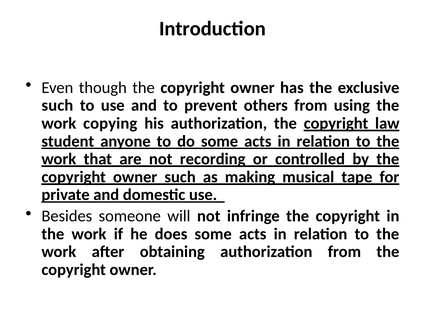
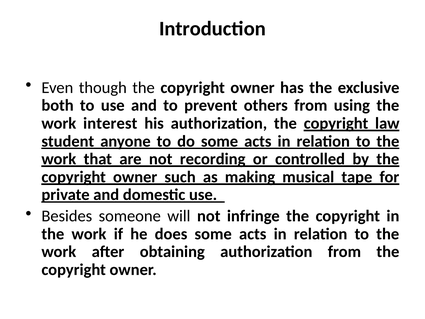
such: such -> both (58, 105)
copying: copying -> interest (110, 123)
